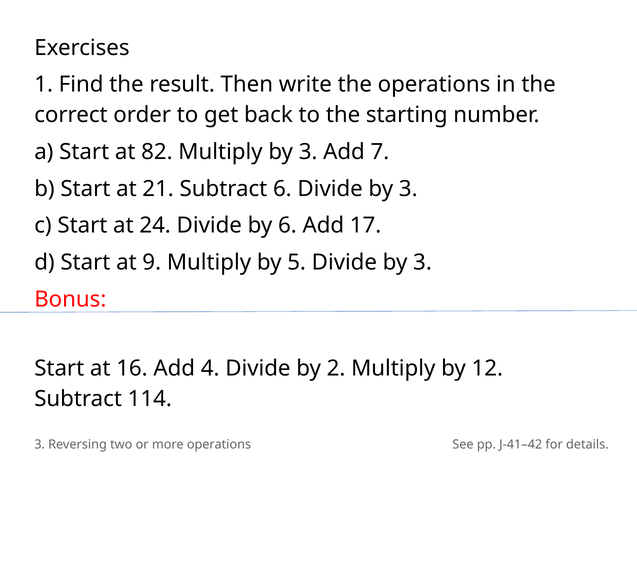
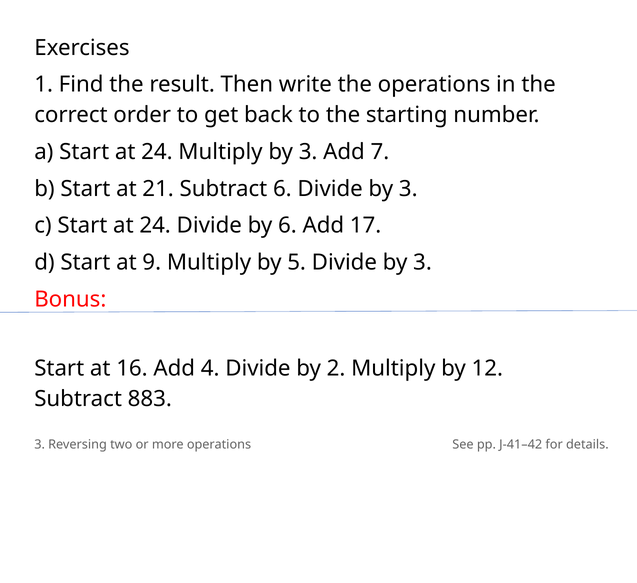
a Start at 82: 82 -> 24 (157, 152)
114: 114 -> 883 (150, 399)
